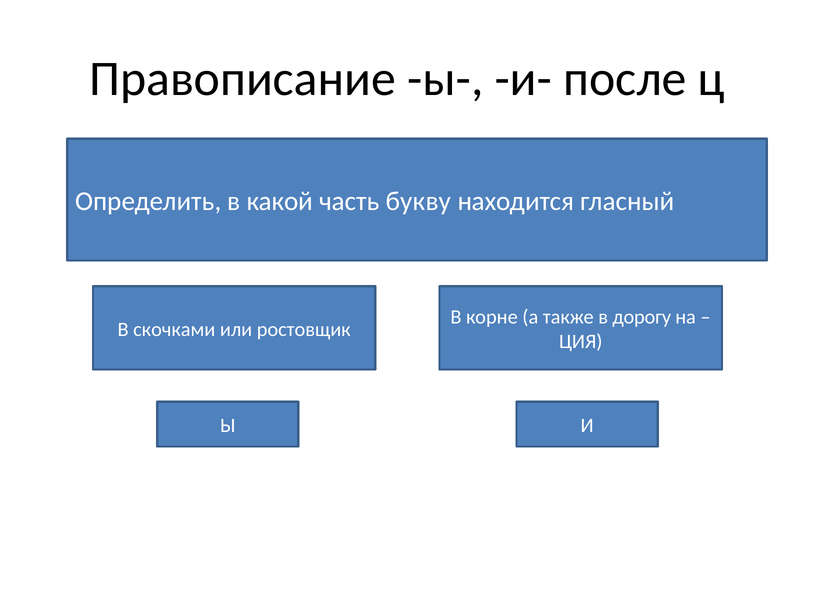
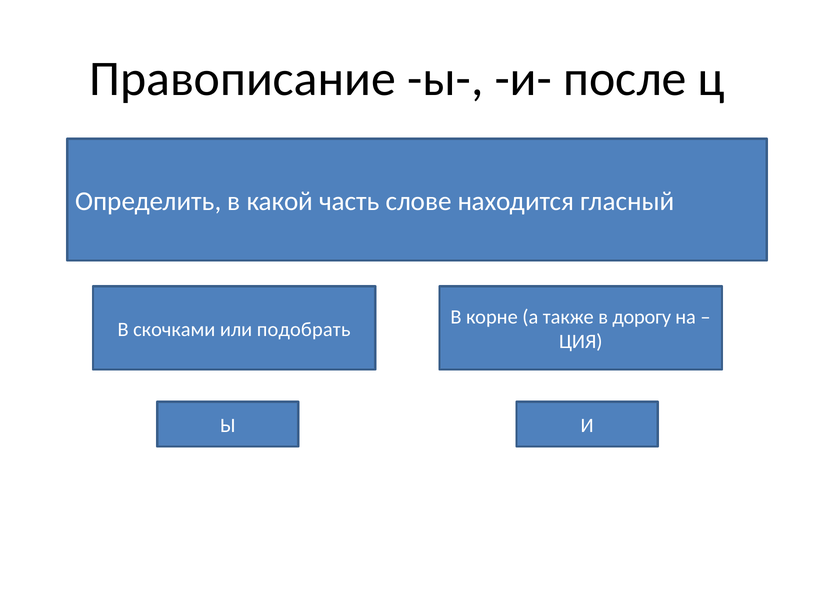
букву: букву -> слове (419, 202)
ростовщик: ростовщик -> подобрать (304, 329)
